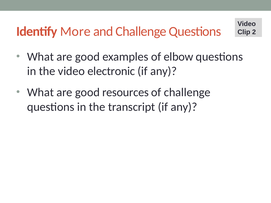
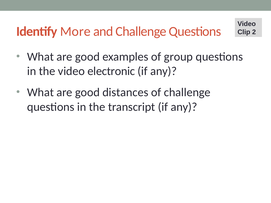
elbow: elbow -> group (178, 57)
resources: resources -> distances (125, 93)
